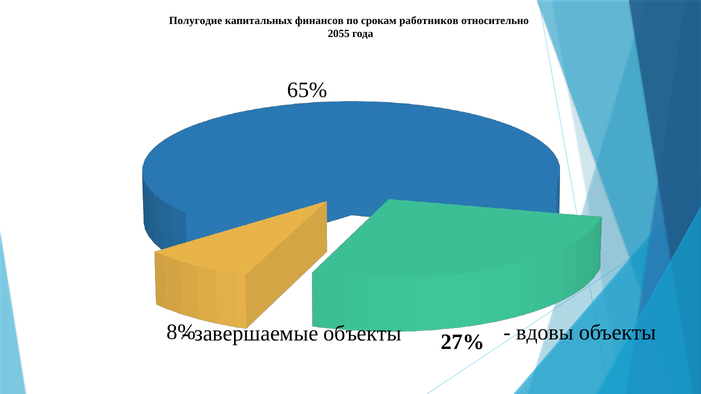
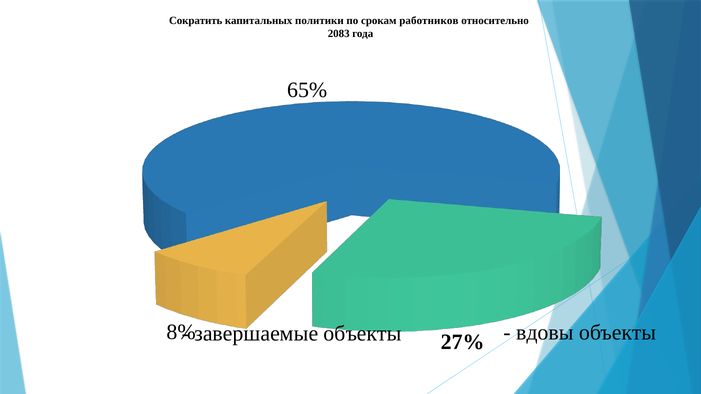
Полугодие: Полугодие -> Сократить (196, 21)
финансов: финансов -> политики (319, 21)
2055: 2055 -> 2083 (339, 34)
